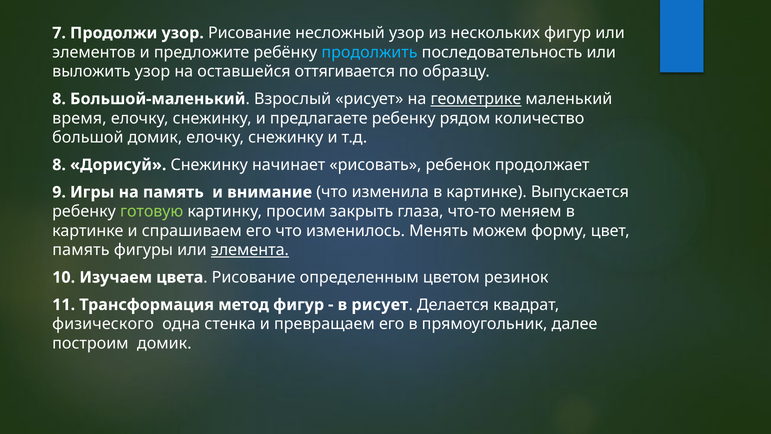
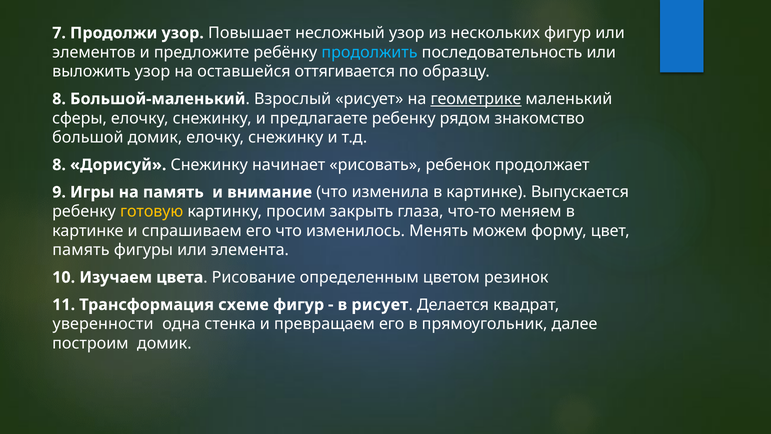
узор Рисование: Рисование -> Повышает (249, 33)
время: время -> сферы (80, 118)
количество: количество -> знакомство (539, 118)
готовую colour: light green -> yellow (152, 211)
элемента underline: present -> none (250, 250)
метод: метод -> схеме (243, 305)
физического: физического -> уверенности (103, 324)
